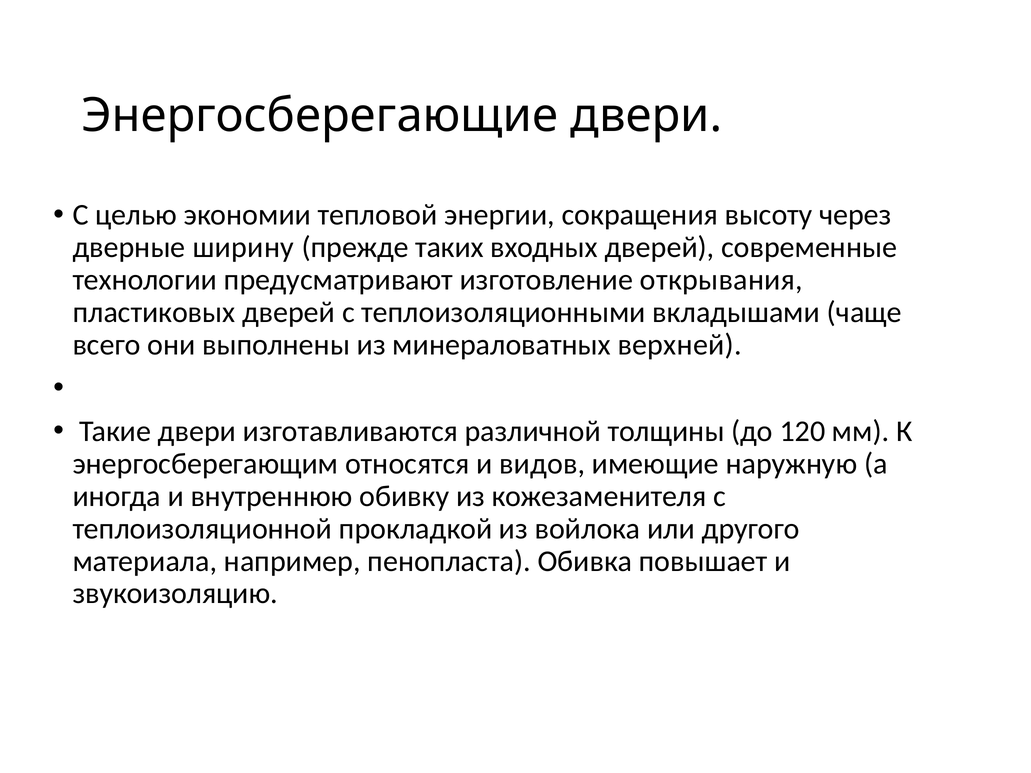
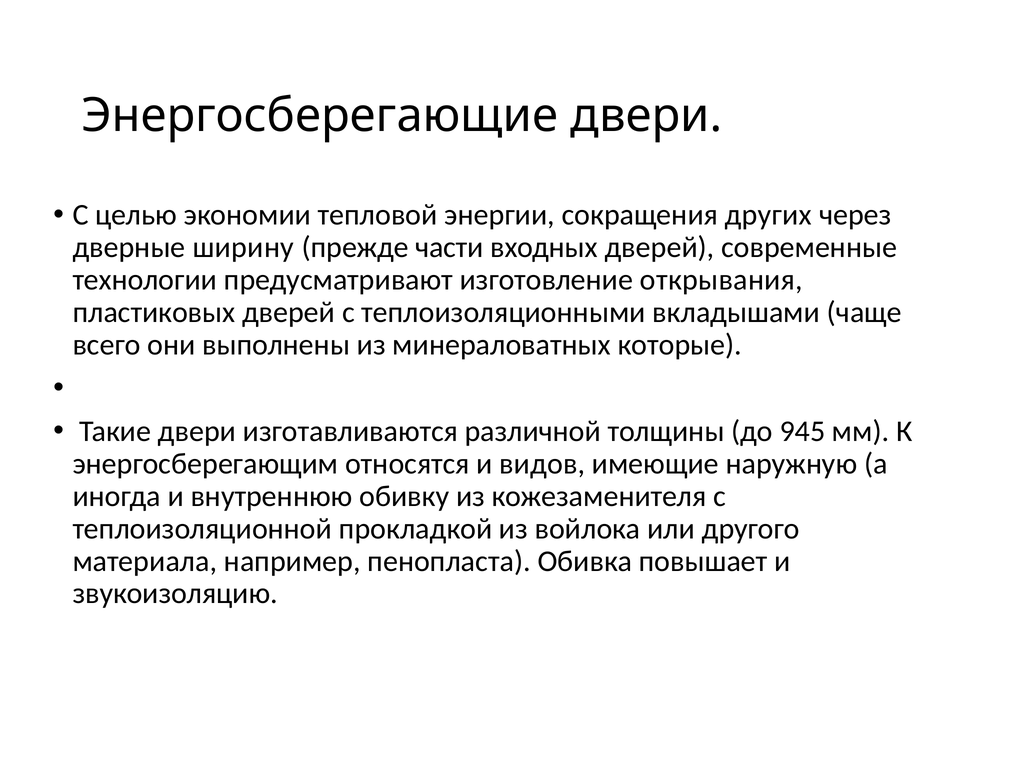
высоту: высоту -> других (768, 215)
таких: таких -> части (450, 247)
верхней: верхней -> которые (680, 345)
120: 120 -> 945 (802, 431)
